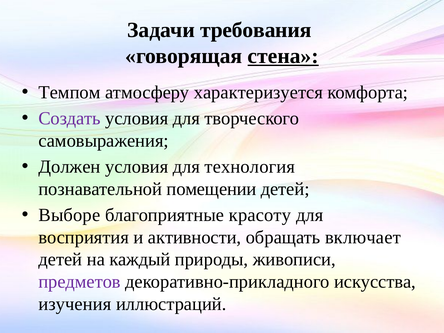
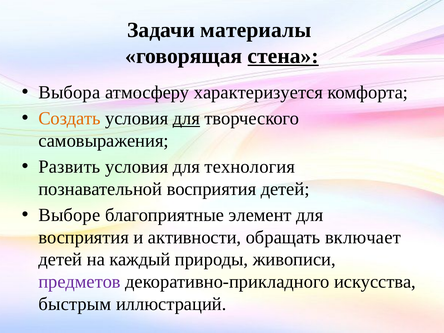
требования: требования -> материалы (256, 30)
Темпом: Темпом -> Выбора (69, 92)
Создать colour: purple -> orange (70, 118)
для underline: none -> present (186, 118)
Должен: Должен -> Развить (69, 167)
познавательной помещении: помещении -> восприятия (211, 189)
красоту: красоту -> элемент (260, 215)
изучения: изучения -> быстрым (75, 304)
